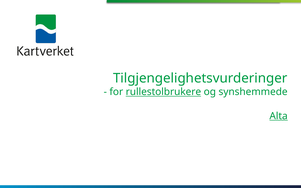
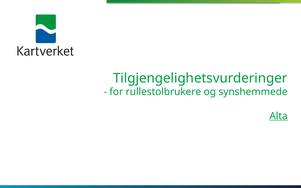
rullestolbrukere underline: present -> none (163, 92)
